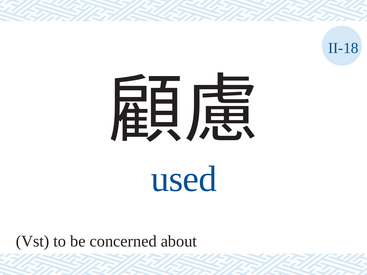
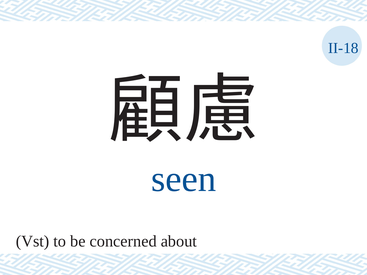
used: used -> seen (184, 179)
